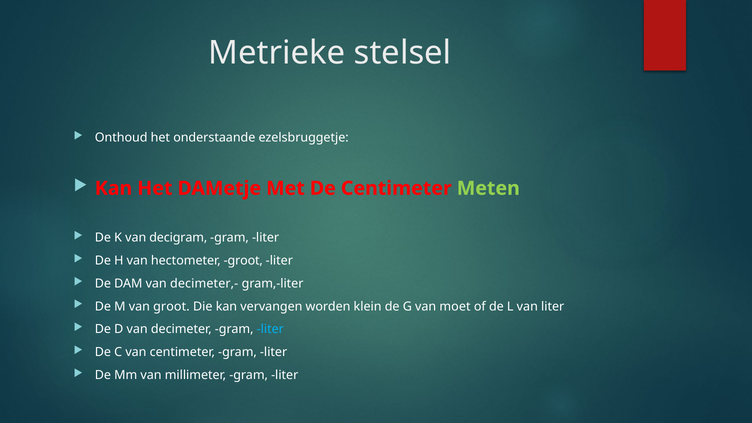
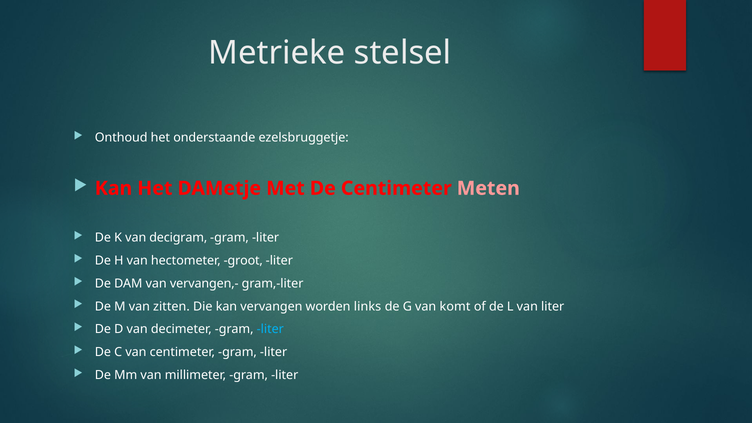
Meten colour: light green -> pink (488, 188)
decimeter,-: decimeter,- -> vervangen,- (204, 284)
van groot: groot -> zitten (171, 306)
klein: klein -> links (368, 306)
moet: moet -> komt (455, 306)
